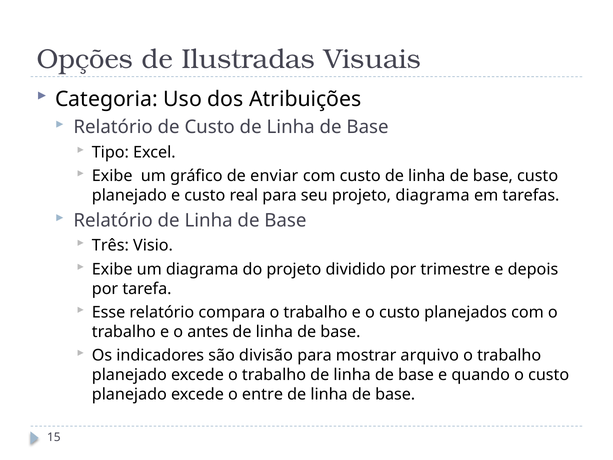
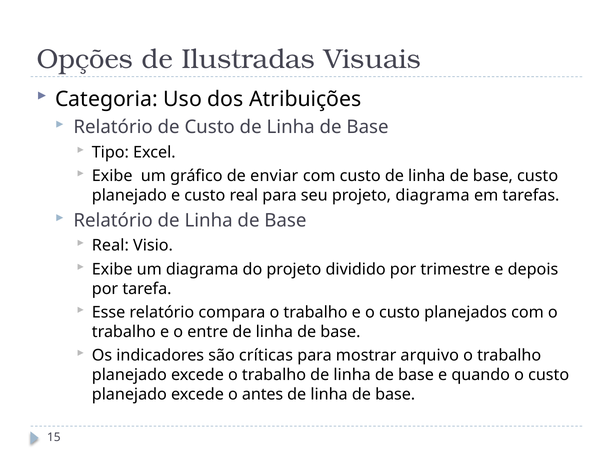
Três: Três -> Real (110, 246)
antes: antes -> entre (208, 332)
divisão: divisão -> críticas (266, 355)
entre: entre -> antes (263, 394)
